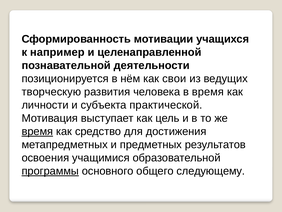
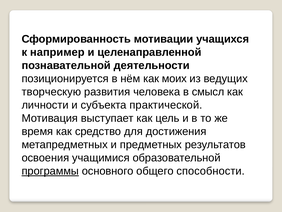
свои: свои -> моих (174, 78)
в время: время -> смысл (208, 92)
время underline: present -> none (37, 131)
следующему: следующему -> способности (211, 171)
